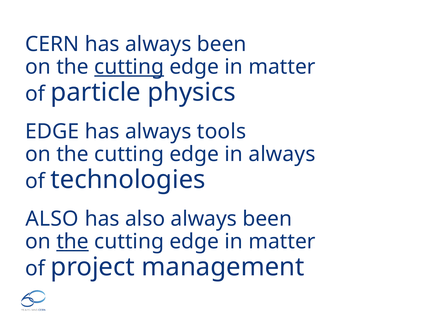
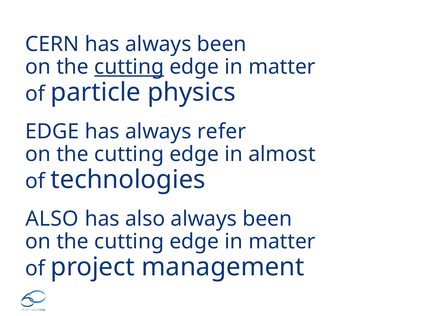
tools: tools -> refer (222, 131)
in always: always -> almost (282, 154)
the underline: present -> none (73, 241)
